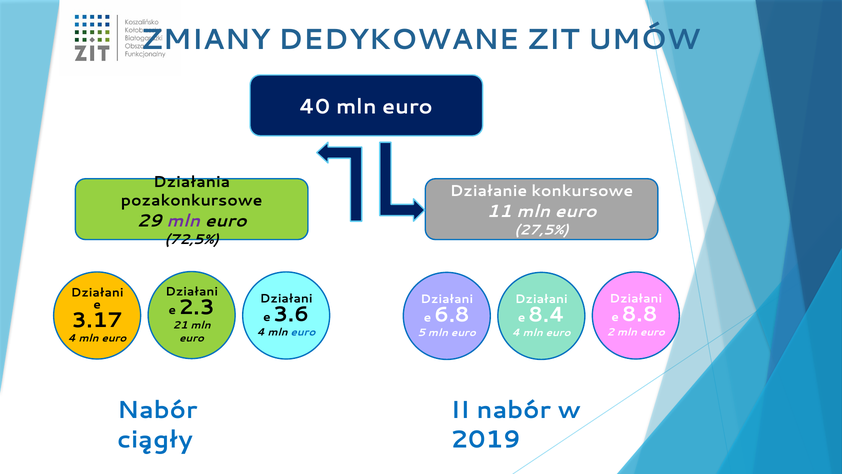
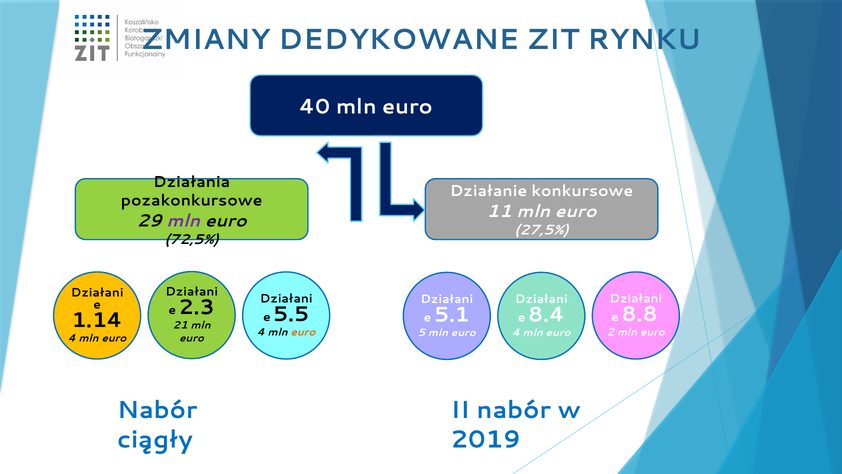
UMÓW: UMÓW -> RYNKU (644, 40)
3.17: 3.17 -> 1.14 (97, 320)
3.6: 3.6 -> 5.5 (291, 314)
6.8: 6.8 -> 5.1 (452, 314)
euro colour: blue -> orange (303, 332)
